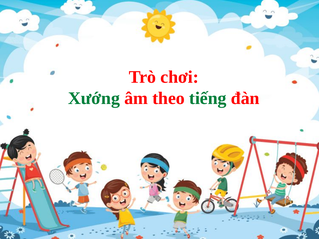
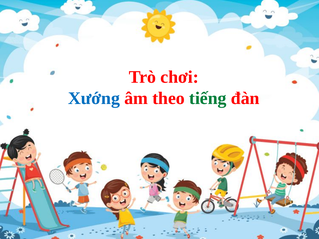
Xướng colour: green -> blue (94, 98)
